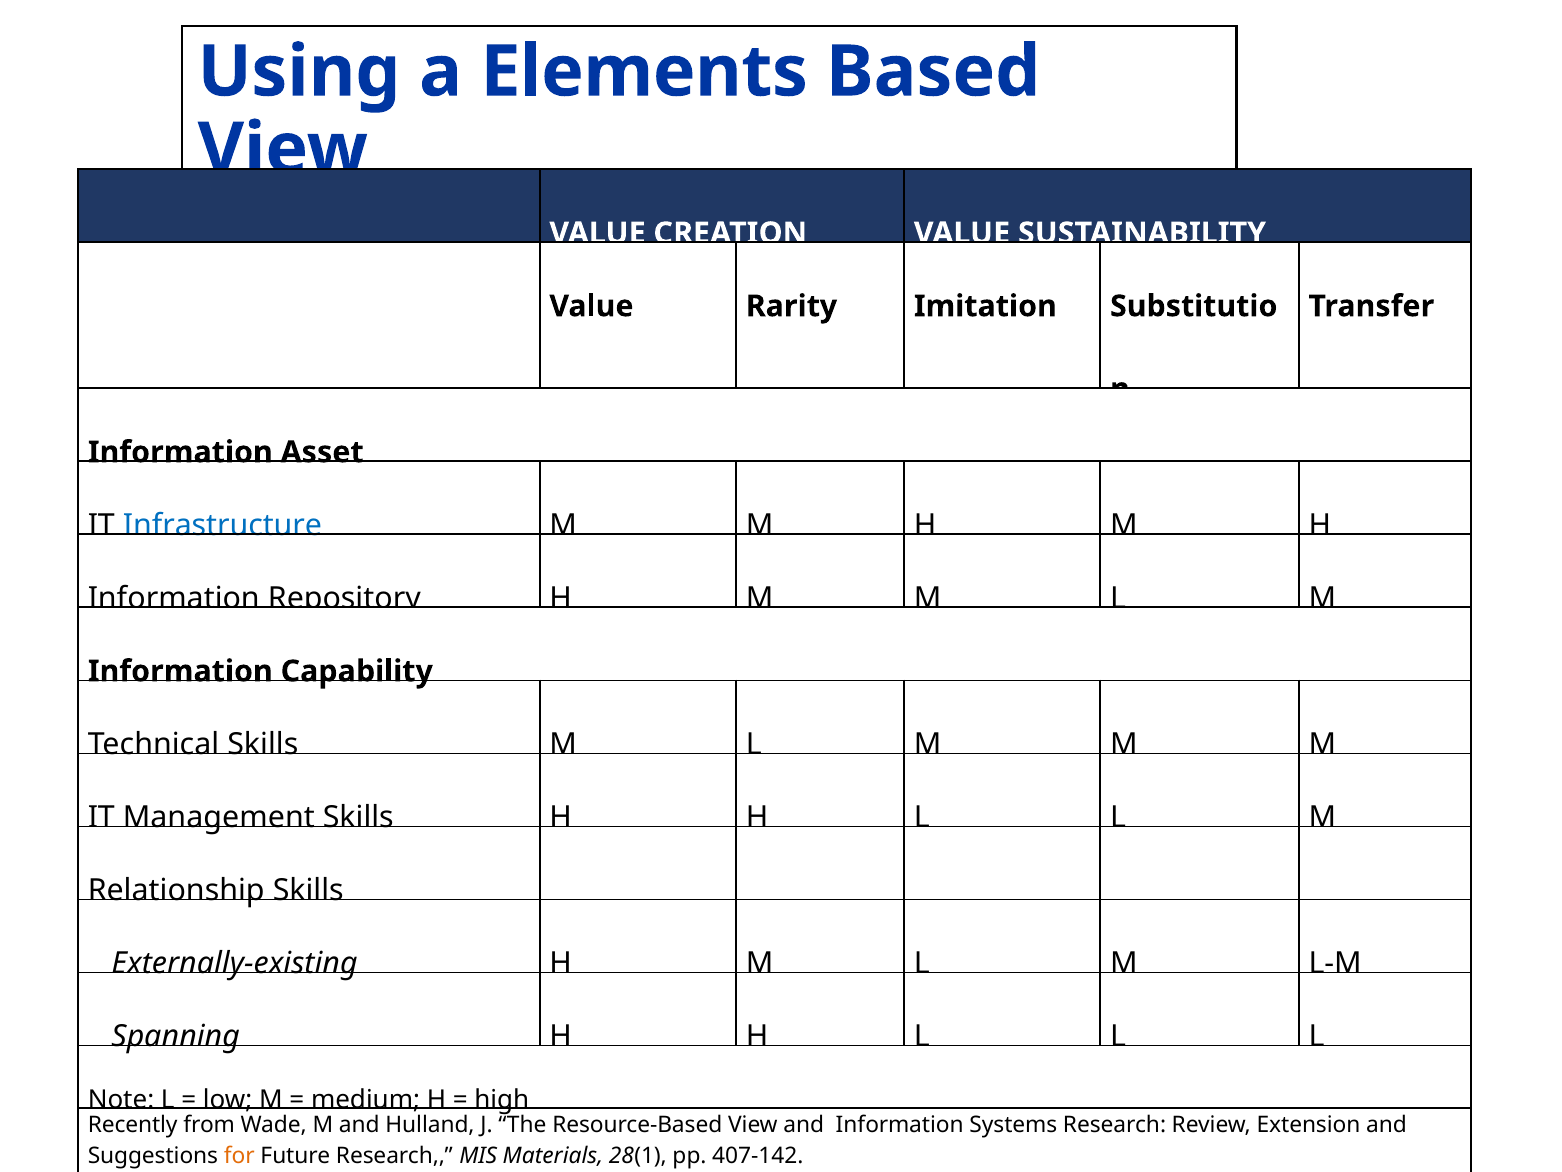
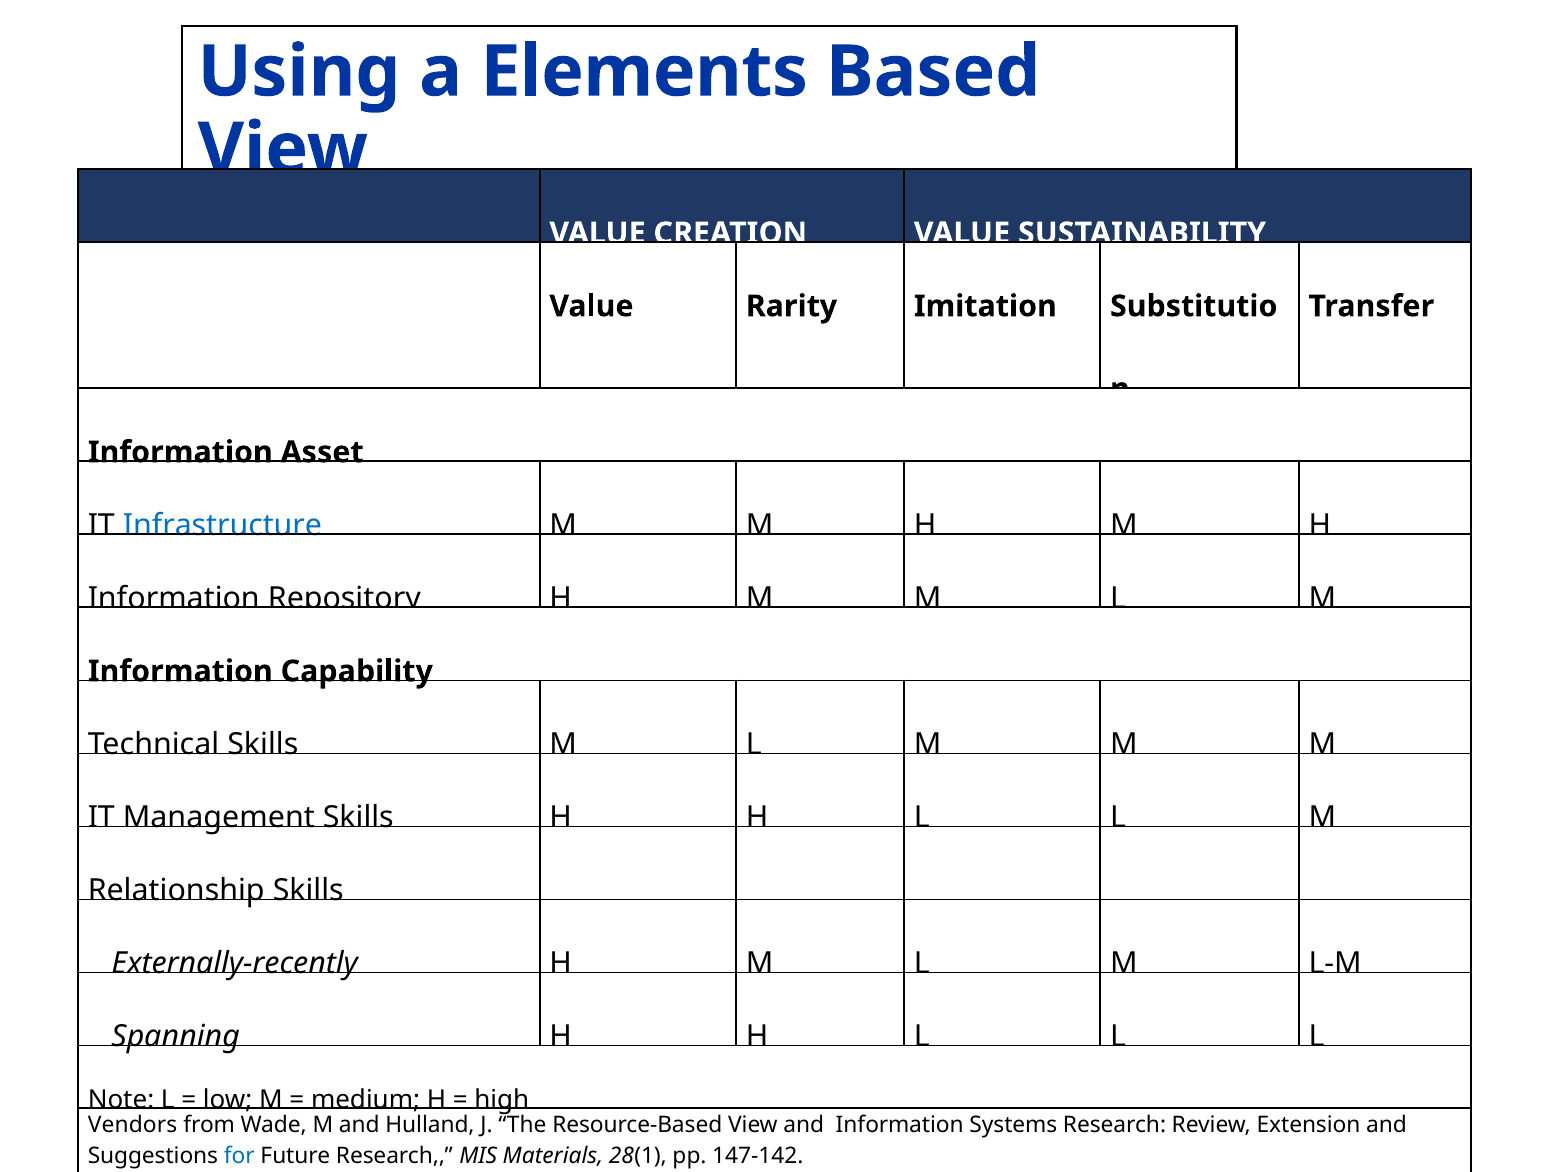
Externally-existing: Externally-existing -> Externally-recently (235, 963)
Recently: Recently -> Vendors (133, 1124)
for colour: orange -> blue (239, 1155)
407-142: 407-142 -> 147-142 (758, 1155)
